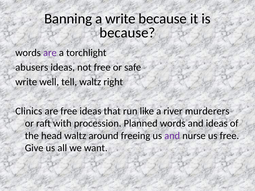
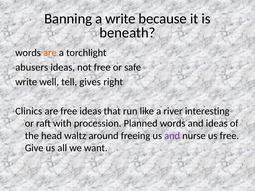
because: because -> beneath (127, 33)
are colour: purple -> orange (50, 53)
tell waltz: waltz -> gives (90, 82)
murderers: murderers -> interesting (207, 111)
